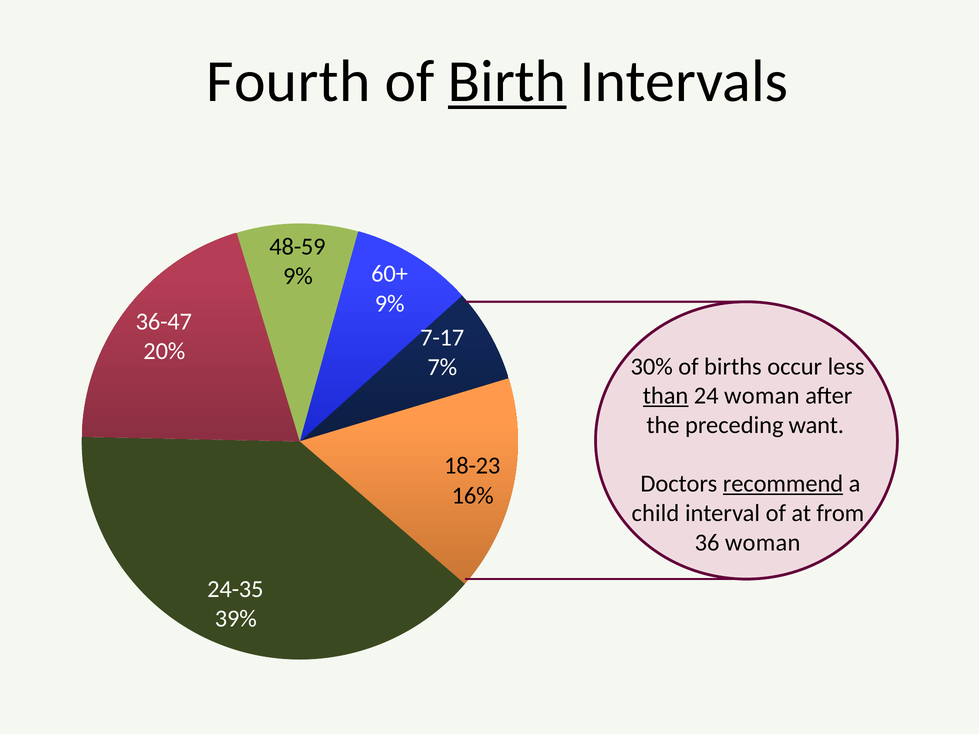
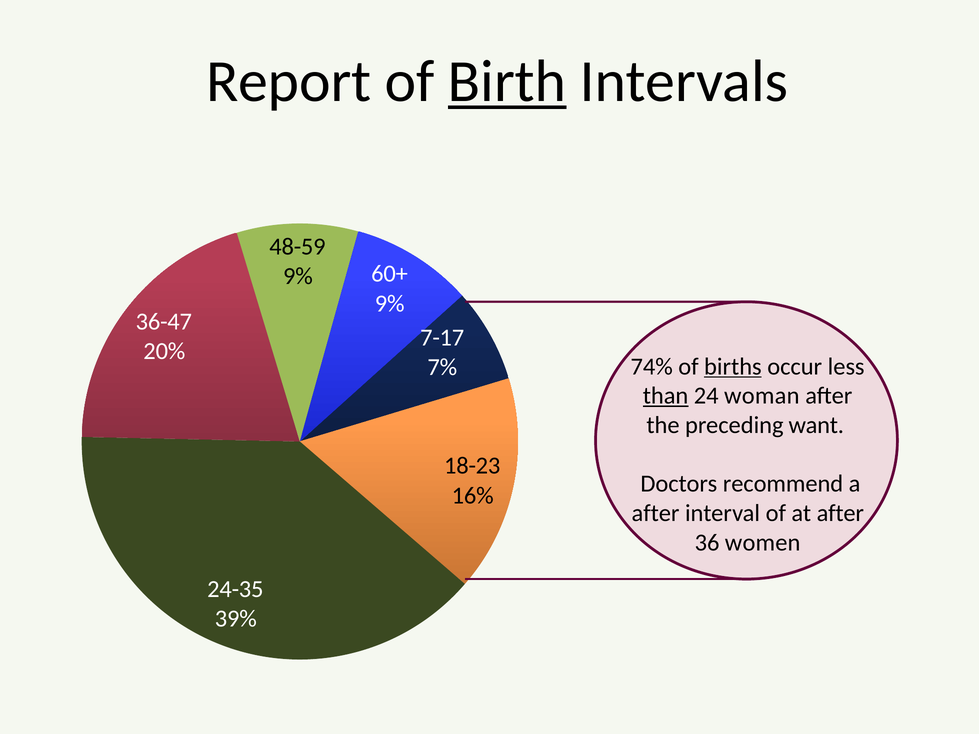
Fourth: Fourth -> Report (289, 82)
30%: 30% -> 74% (652, 367)
births underline: none -> present (733, 367)
recommend underline: present -> none (783, 484)
child: child -> after (656, 513)
at from: from -> after (840, 513)
36 woman: woman -> women (763, 543)
